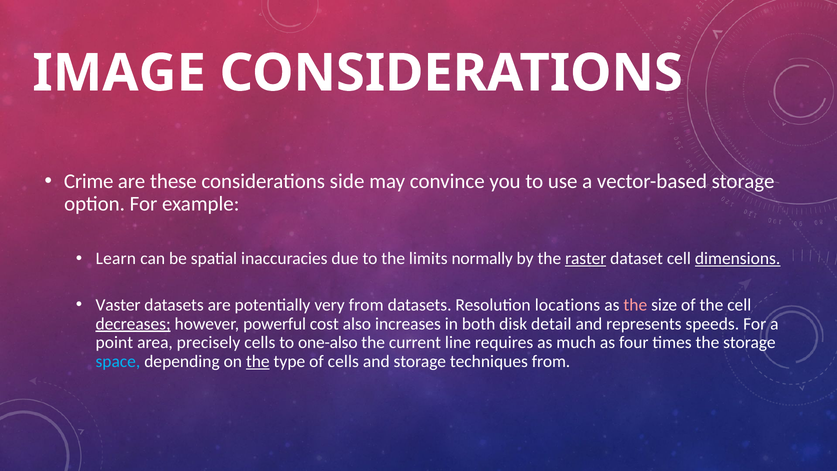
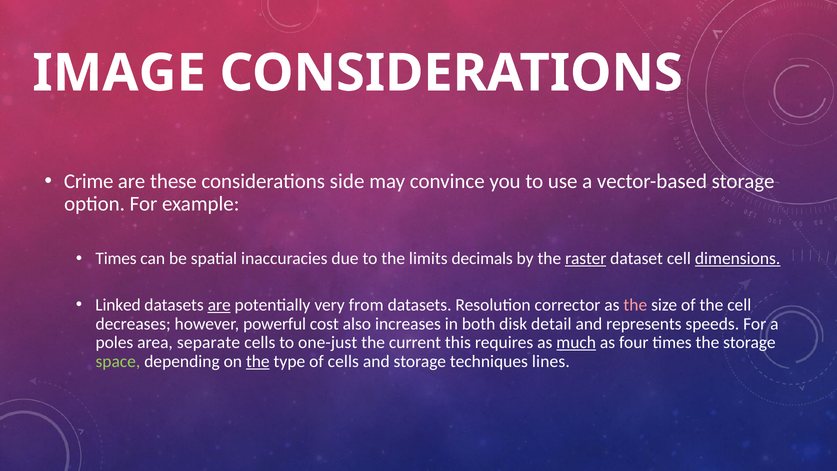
Learn: Learn -> Times (116, 258)
normally: normally -> decimals (482, 258)
Vaster: Vaster -> Linked (118, 305)
are underline: none -> present (219, 305)
locations: locations -> corrector (568, 305)
decreases underline: present -> none (133, 324)
point: point -> poles (114, 342)
precisely: precisely -> separate (208, 342)
one-also: one-also -> one-just (328, 342)
line: line -> this (458, 342)
much underline: none -> present (576, 342)
space colour: light blue -> light green (118, 361)
techniques from: from -> lines (551, 361)
